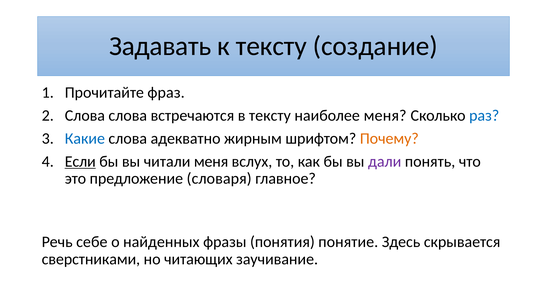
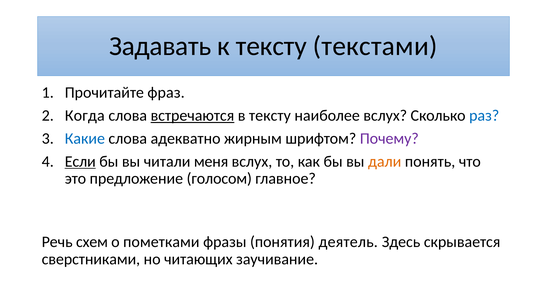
создание: создание -> текстами (375, 46)
Слова: Слова -> Когда (85, 115)
встречаются underline: none -> present (192, 115)
наиболее меня: меня -> вслух (385, 115)
Почему colour: orange -> purple (389, 138)
дали colour: purple -> orange (385, 161)
словаря: словаря -> голосом (219, 179)
себе: себе -> схем (92, 242)
найденных: найденных -> пометками (161, 242)
понятие: понятие -> деятель (348, 242)
